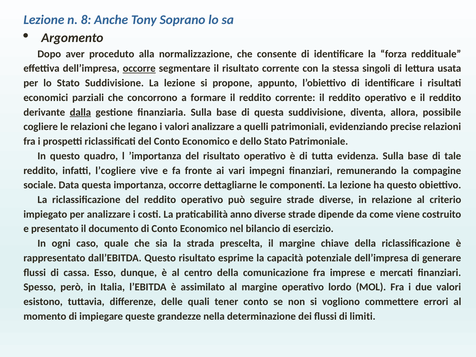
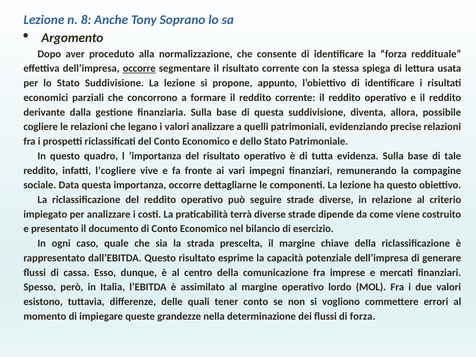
singoli: singoli -> spiega (376, 68)
dalla underline: present -> none (80, 112)
anno: anno -> terrà (241, 214)
di limiti: limiti -> forza (363, 316)
